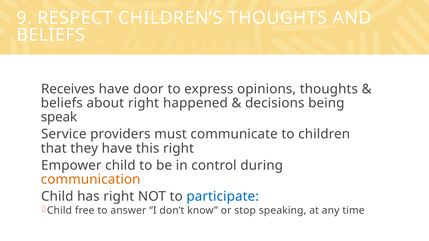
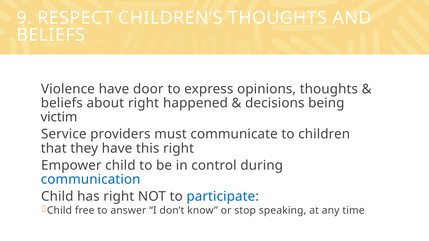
Receives: Receives -> Violence (68, 89)
speak: speak -> victim (59, 117)
communication colour: orange -> blue (91, 180)
